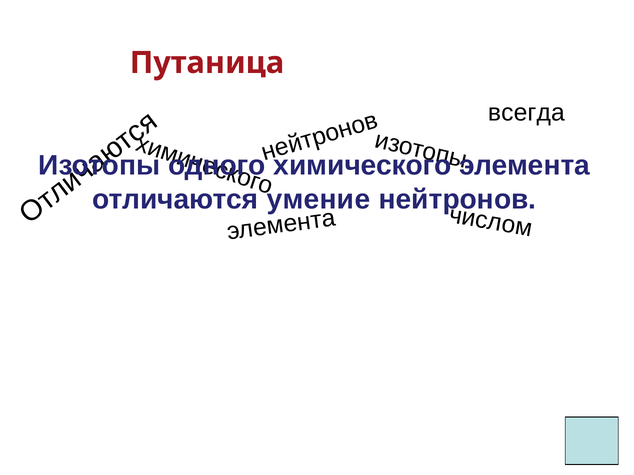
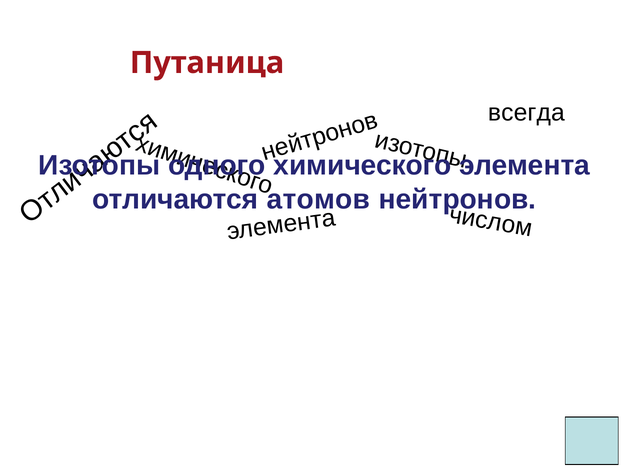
умение: умение -> атомов (318, 199)
